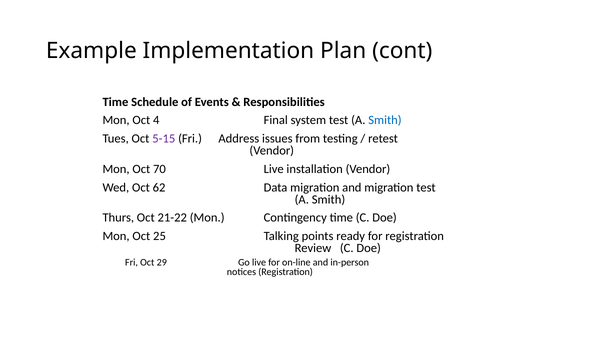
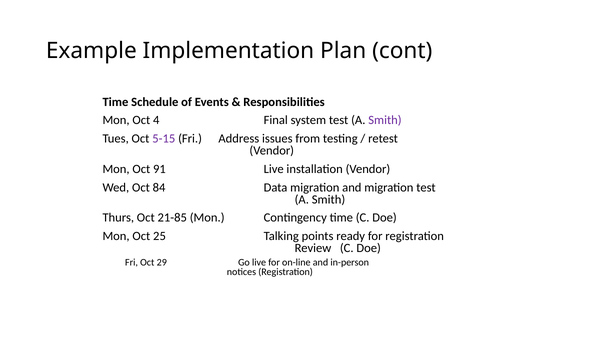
Smith colour: blue -> purple (385, 120)
70: 70 -> 91 (159, 169)
62: 62 -> 84 (159, 187)
21-22: 21-22 -> 21-85 (172, 218)
